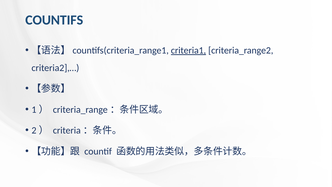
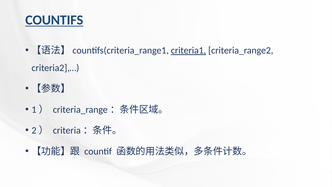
COUNTIFS underline: none -> present (54, 20)
